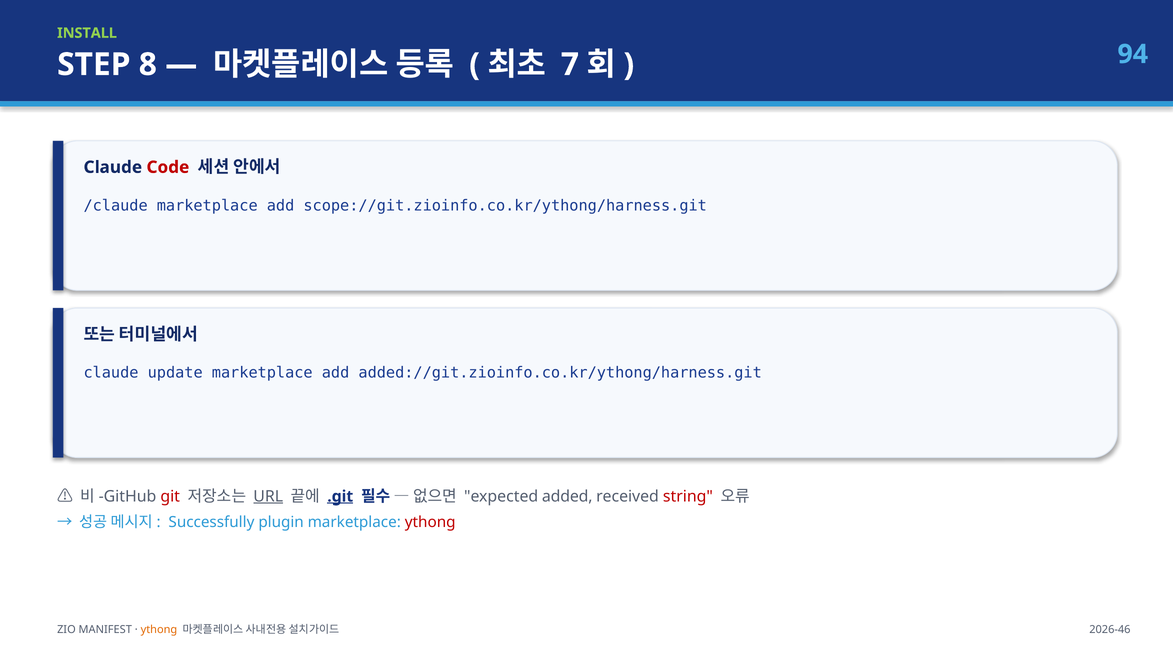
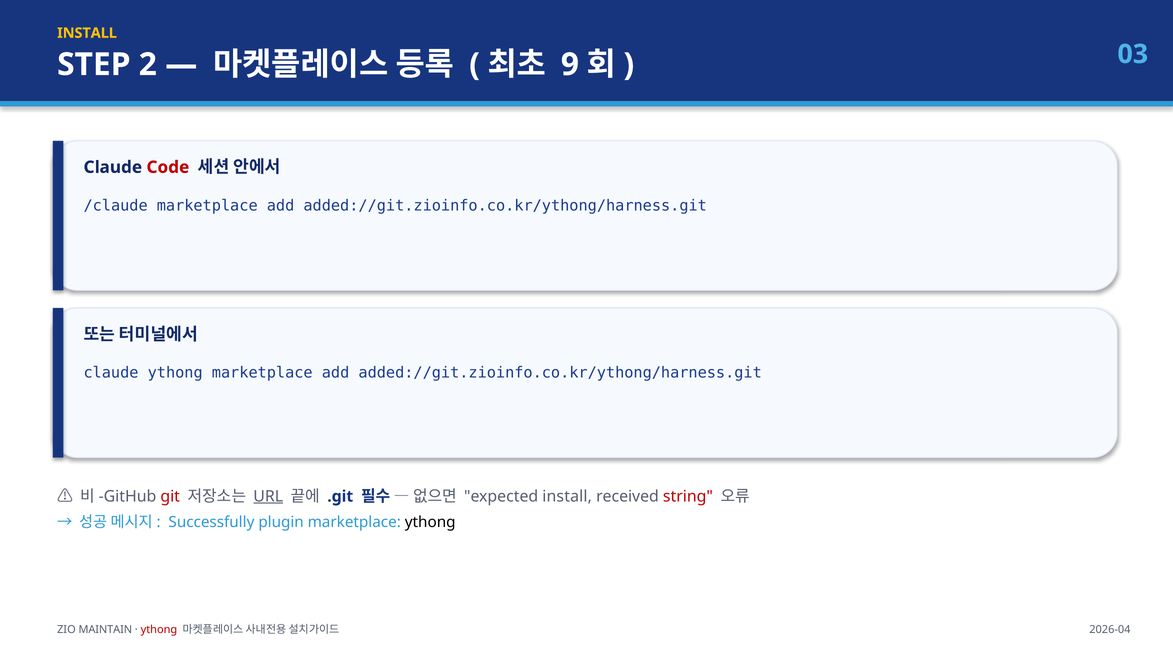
INSTALL colour: light green -> yellow (87, 33)
8: 8 -> 2 (148, 65)
7: 7 -> 9 (570, 65)
94: 94 -> 03 (1133, 54)
scope://git.zioinfo.co.kr/ythong/harness.git: scope://git.zioinfo.co.kr/ythong/harness.git -> added://git.zioinfo.co.kr/ythong/harness.git (505, 206)
claude update: update -> ythong (175, 373)
.git underline: present -> none (340, 496)
expected added: added -> install (567, 496)
ythong colour: red -> black (430, 522)
MANIFEST: MANIFEST -> MAINTAIN (105, 629)
ythong colour: orange -> red (159, 629)
2026-46: 2026-46 -> 2026-04 (1110, 629)
